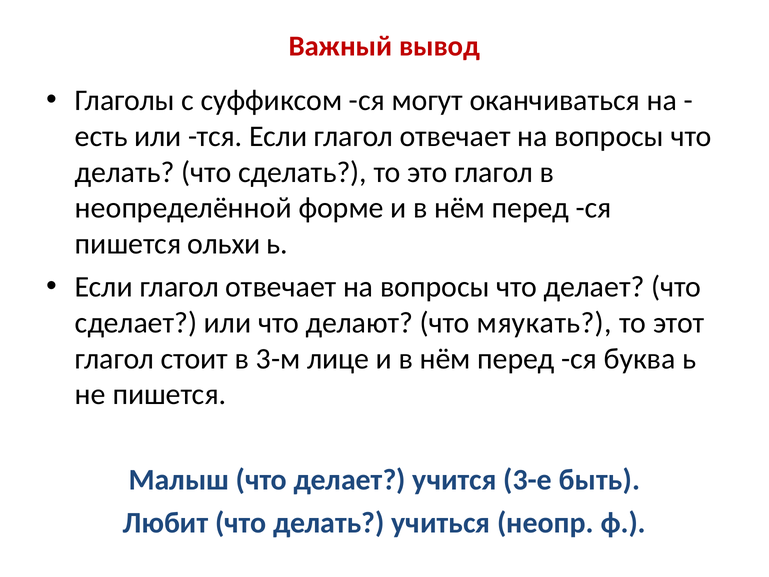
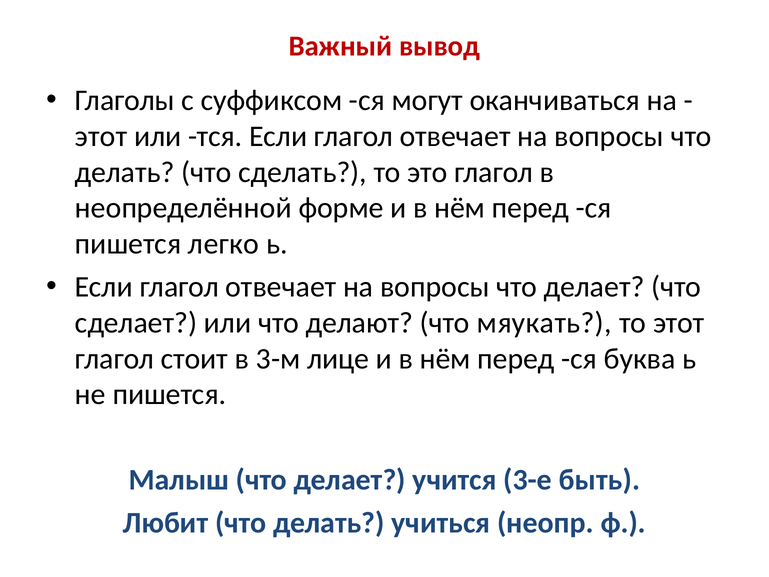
есть: есть -> этот (101, 136)
ольхи: ольхи -> легко (224, 244)
